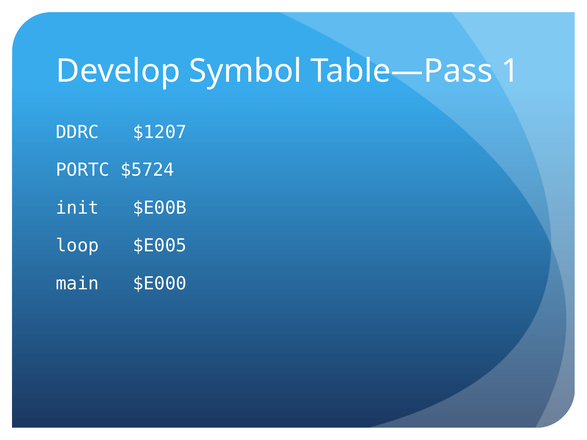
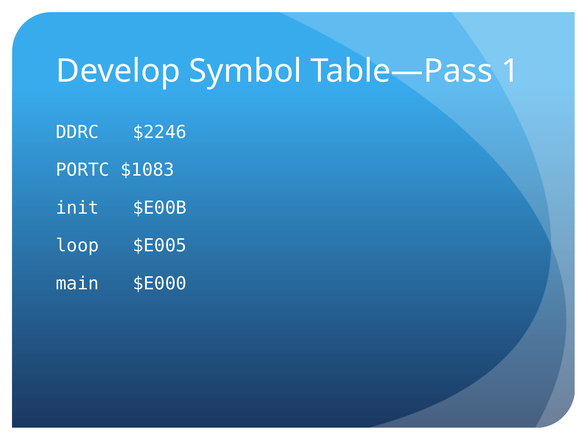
$1207: $1207 -> $2246 (160, 132)
$5724: $5724 -> $1083 (147, 170)
